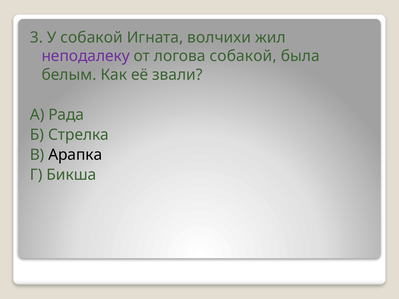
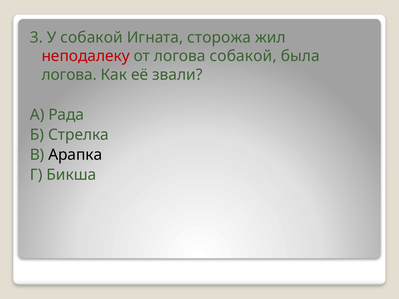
волчихи: волчихи -> сторожа (219, 38)
неподалеку colour: purple -> red (86, 56)
белым: белым -> логова (69, 75)
